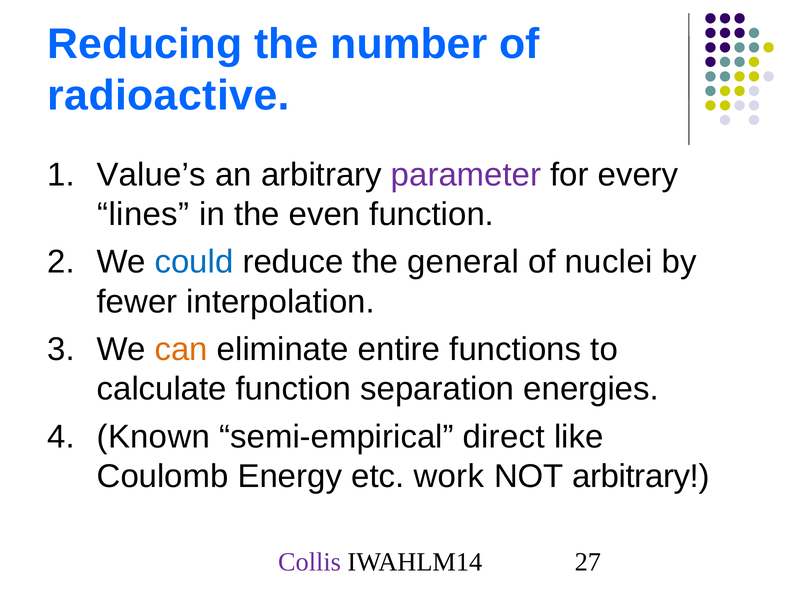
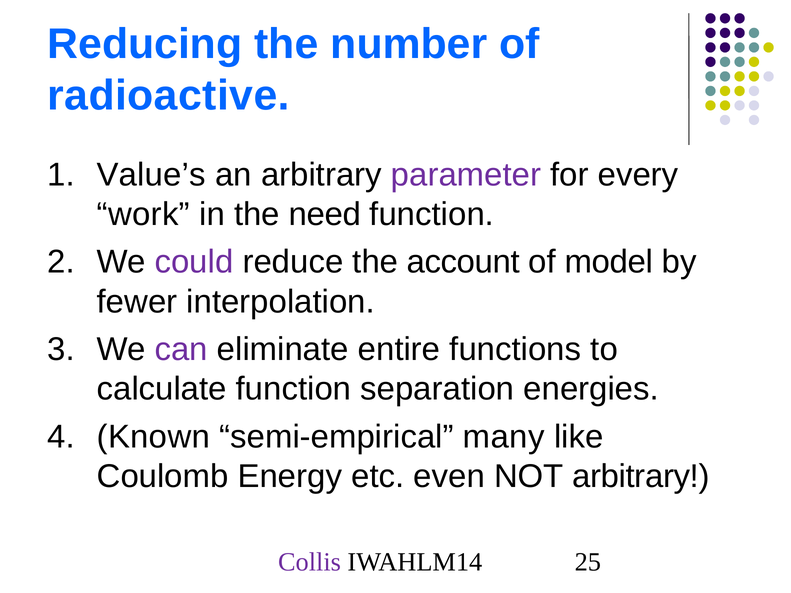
lines: lines -> work (143, 214)
even: even -> need (325, 214)
could colour: blue -> purple (194, 262)
general: general -> account (463, 262)
nuclei: nuclei -> model (609, 262)
can colour: orange -> purple (181, 350)
direct: direct -> many (504, 437)
work: work -> even (449, 476)
27: 27 -> 25 (588, 562)
